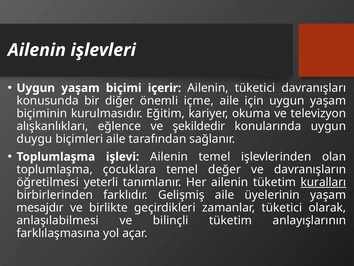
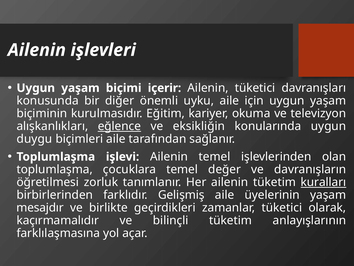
içme: içme -> uyku (199, 101)
eğlence underline: none -> present (119, 126)
şekildedir: şekildedir -> eksikliğin (199, 126)
yeterli: yeterli -> zorluk (101, 182)
anlaşılabilmesi: anlaşılabilmesi -> kaçırmamalıdır (58, 220)
